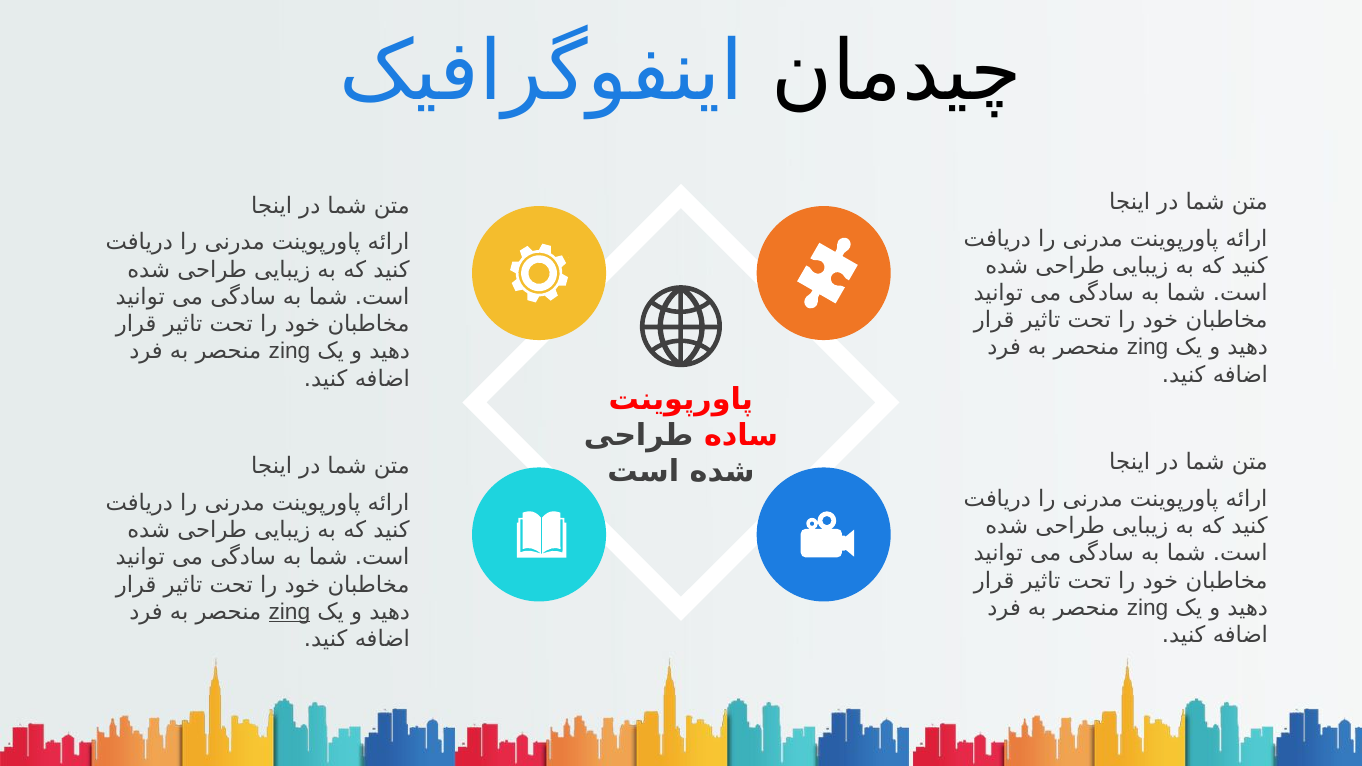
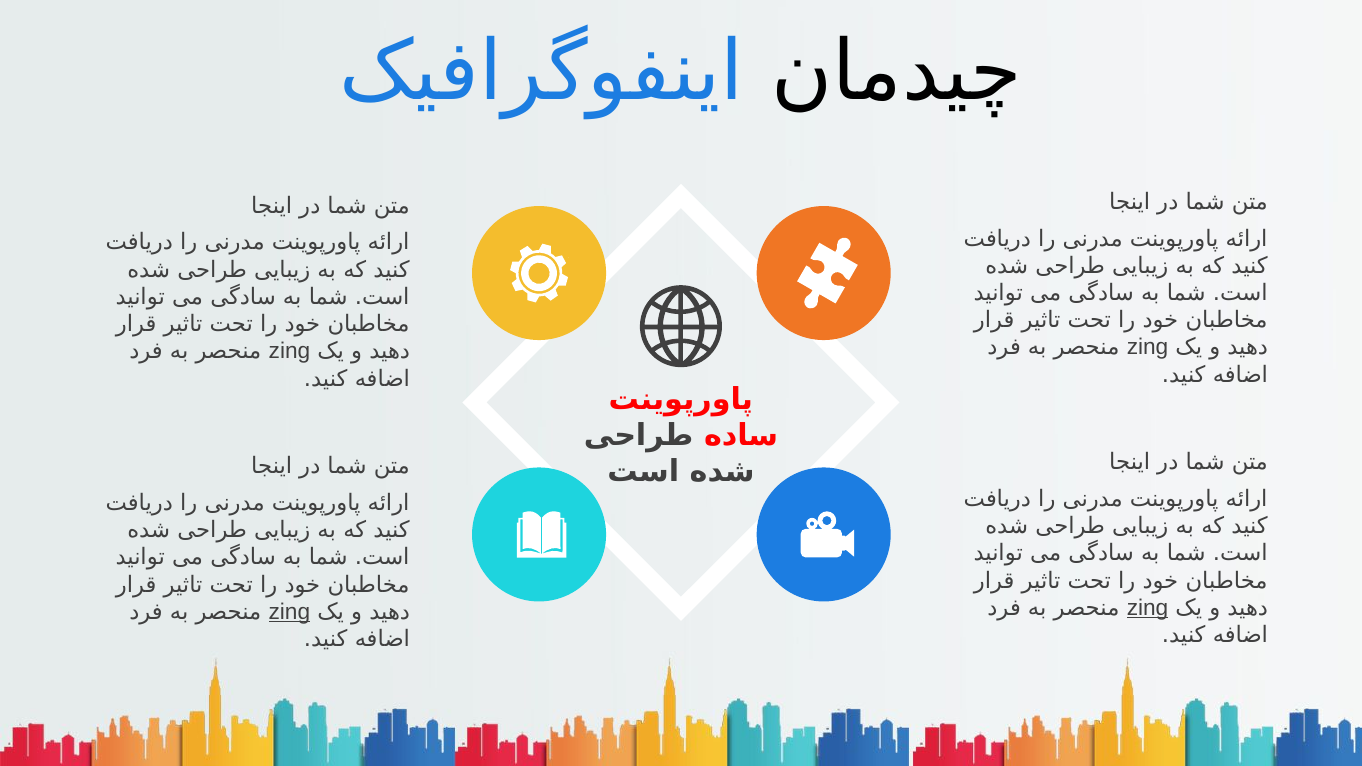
zing underline: none -> present (1147, 608)
